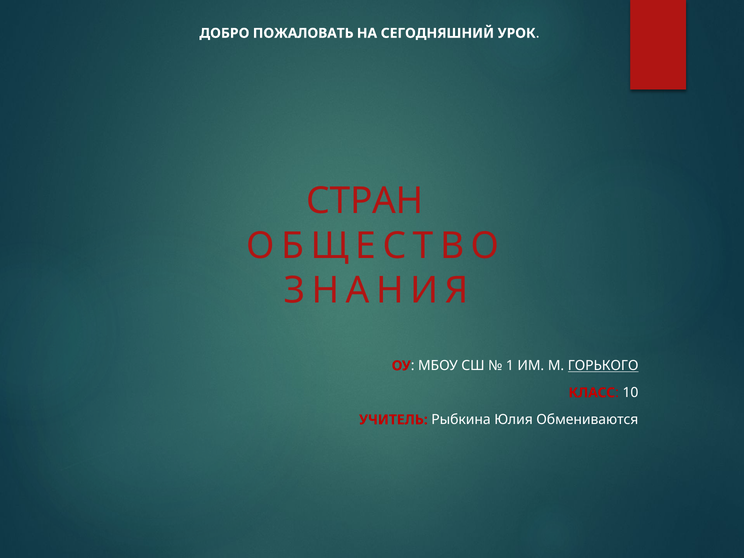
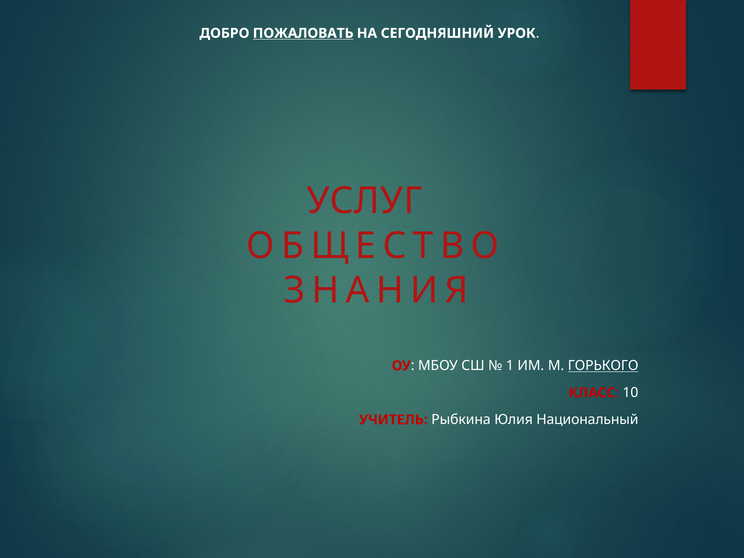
ПОЖАЛОВАТЬ underline: none -> present (303, 33)
СТРАН: СТРАН -> УСЛУГ (365, 201)
Обмениваются: Обмениваются -> Национальный (587, 420)
